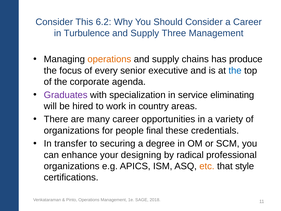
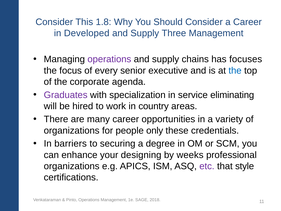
6.2: 6.2 -> 1.8 (104, 22)
Turbulence: Turbulence -> Developed (87, 33)
operations colour: orange -> purple (109, 59)
produce: produce -> focuses (246, 59)
final: final -> only (155, 130)
transfer: transfer -> barriers (71, 143)
radical: radical -> weeks (190, 155)
etc colour: orange -> purple (207, 166)
